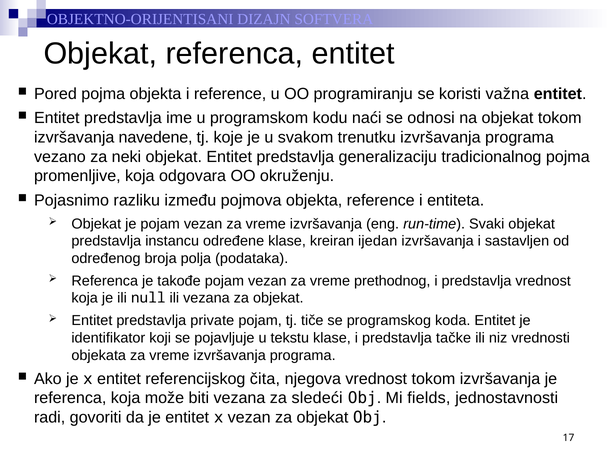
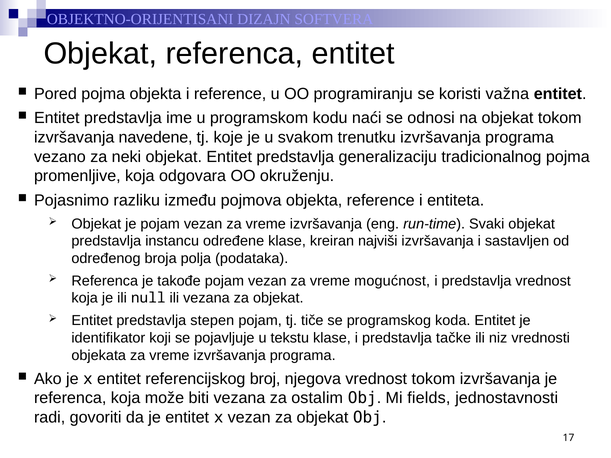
ijedan: ijedan -> najviši (378, 241)
prethodnog: prethodnog -> mogućnost (392, 281)
private: private -> stepen (212, 321)
čita: čita -> broj (265, 379)
sledeći: sledeći -> ostalim (317, 398)
